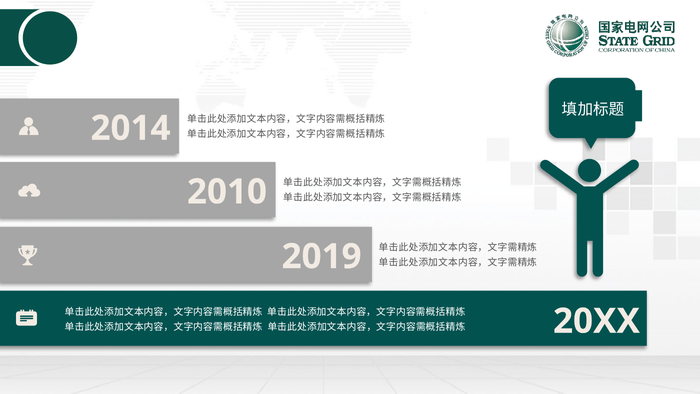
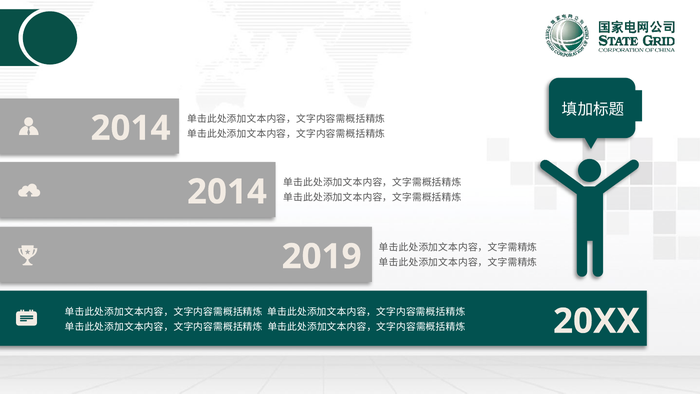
2010: 2010 -> 2014 (227, 192)
